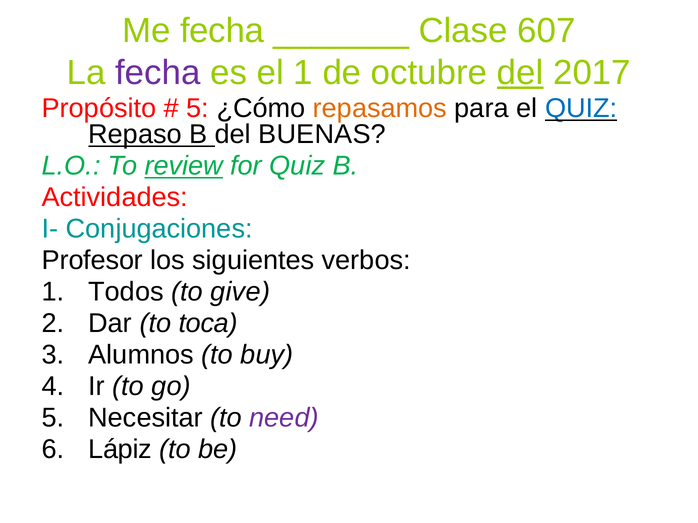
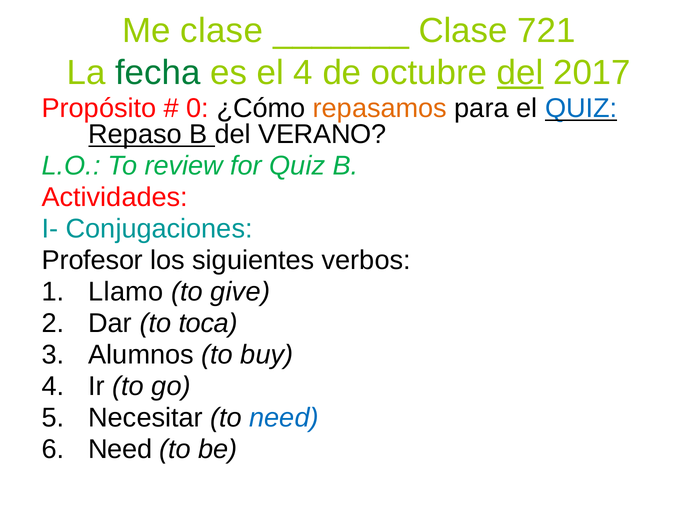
Me fecha: fecha -> clase (222, 31)
607: 607 -> 721 (546, 31)
fecha colour: purple -> green (158, 73)
el 1: 1 -> 4 (303, 73)
5: 5 -> 0 (198, 108)
BUENAS: BUENAS -> VERANO (322, 135)
review underline: present -> none (184, 166)
Todos: Todos -> Llamo (126, 292)
need colour: purple -> blue (284, 418)
Lápiz: Lápiz -> Need (120, 450)
